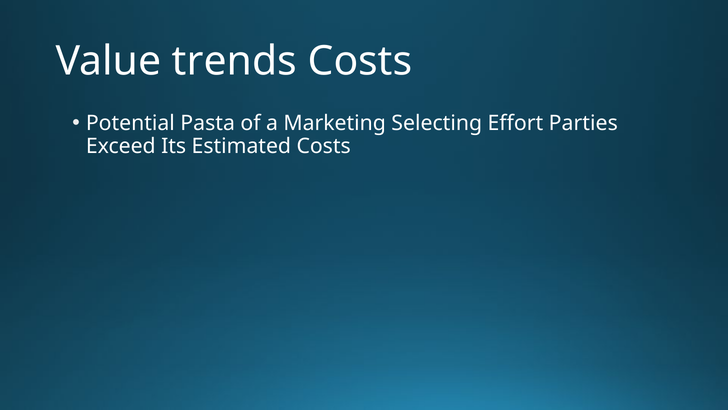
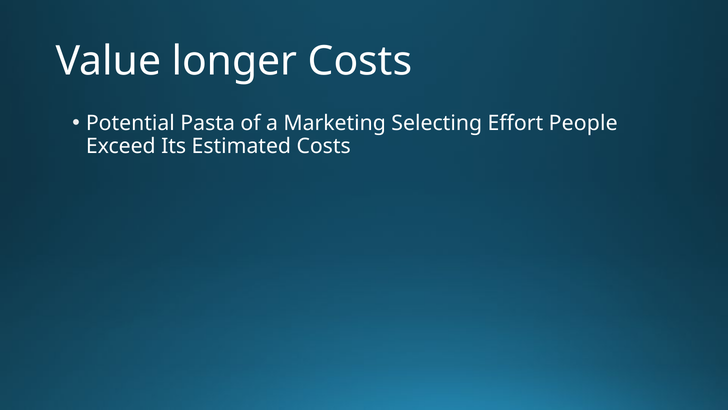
trends: trends -> longer (234, 61)
Parties: Parties -> People (583, 123)
